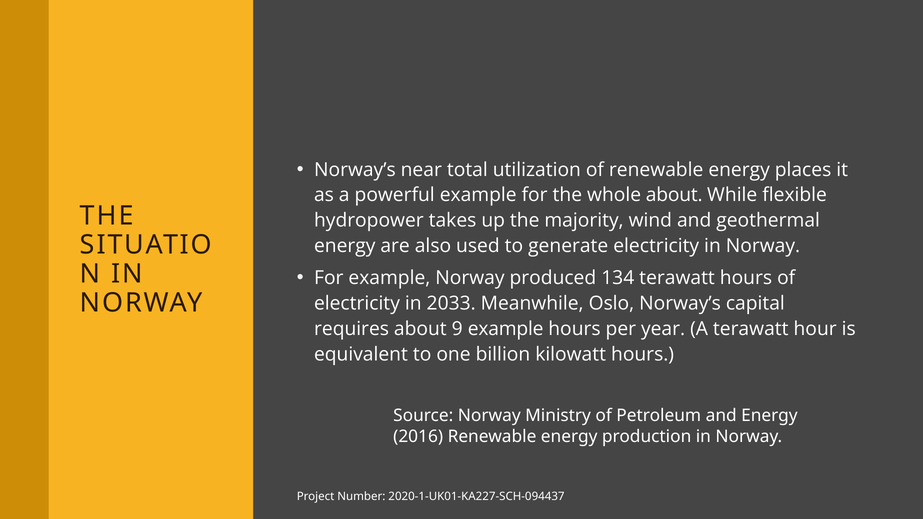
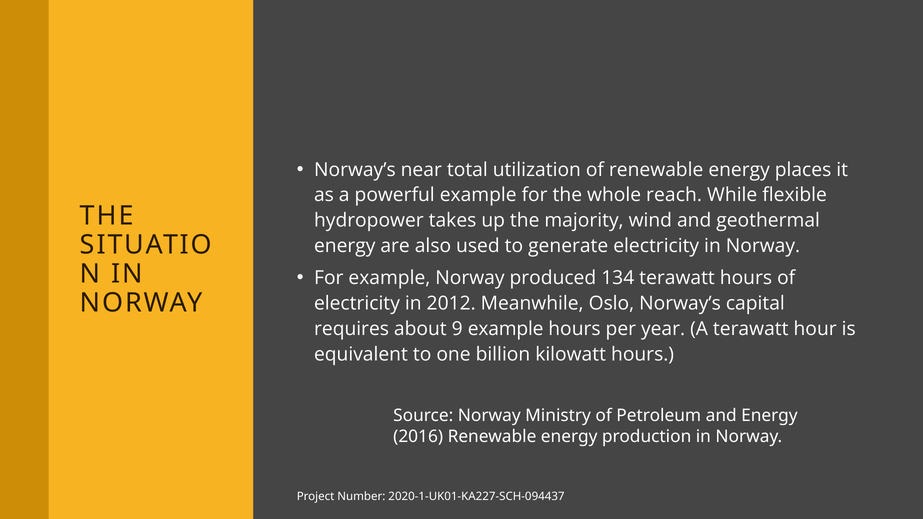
whole about: about -> reach (674, 195)
2033: 2033 -> 2012 (451, 304)
